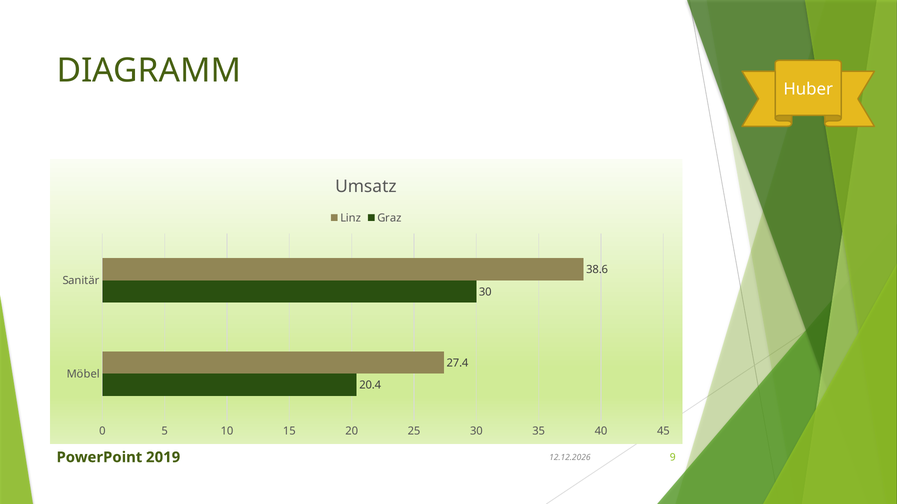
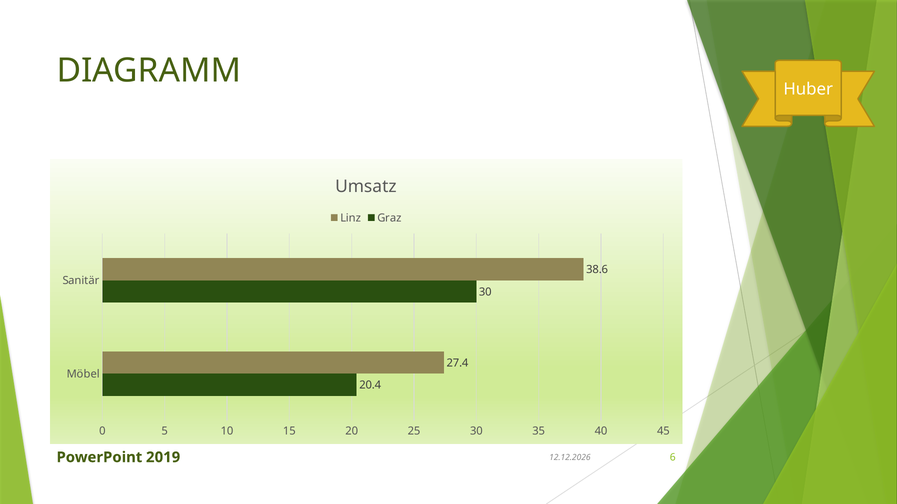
9: 9 -> 6 (673, 458)
